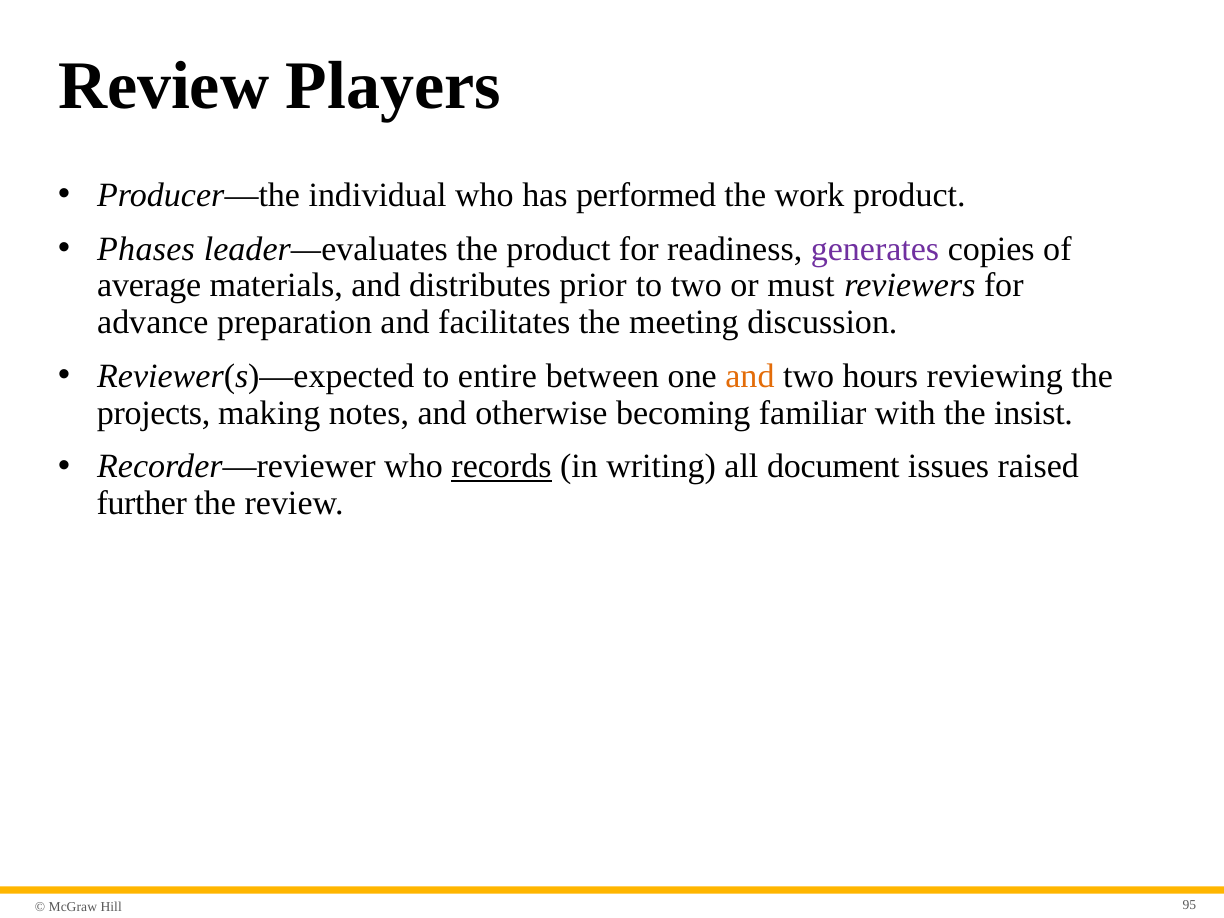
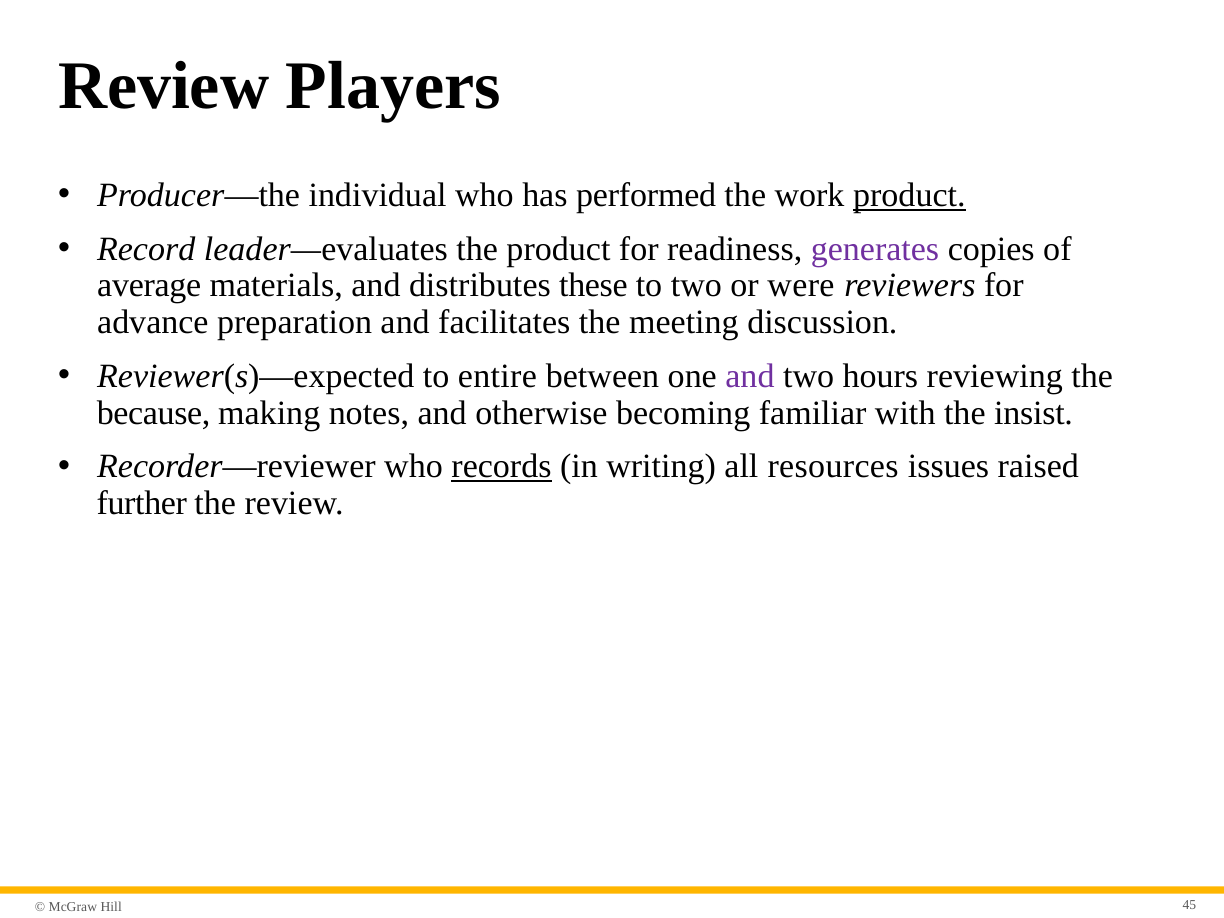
product underline: none -> present (909, 195)
Phases: Phases -> Record (146, 249)
prior: prior -> these (593, 286)
must: must -> were (801, 286)
and colour: orange -> purple (750, 376)
projects: projects -> because (154, 413)
document: document -> resources (833, 467)
95: 95 -> 45 (1189, 905)
